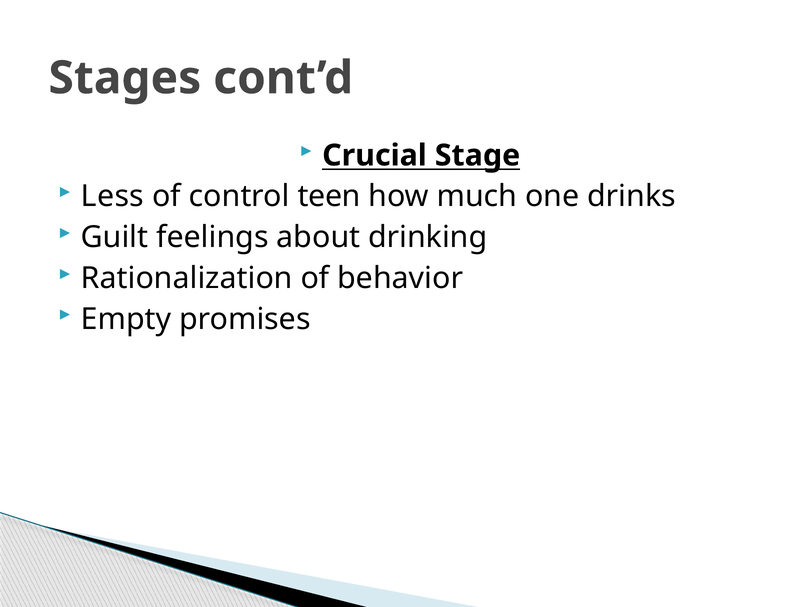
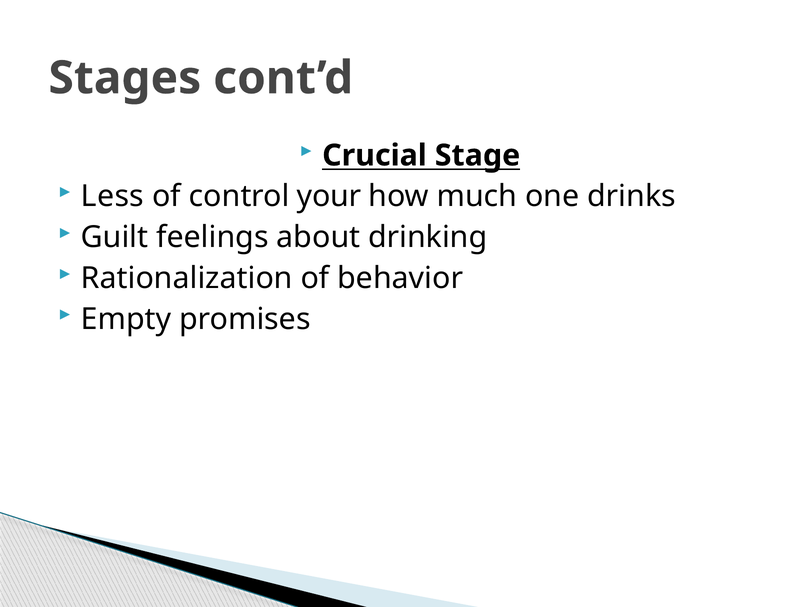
teen: teen -> your (329, 197)
